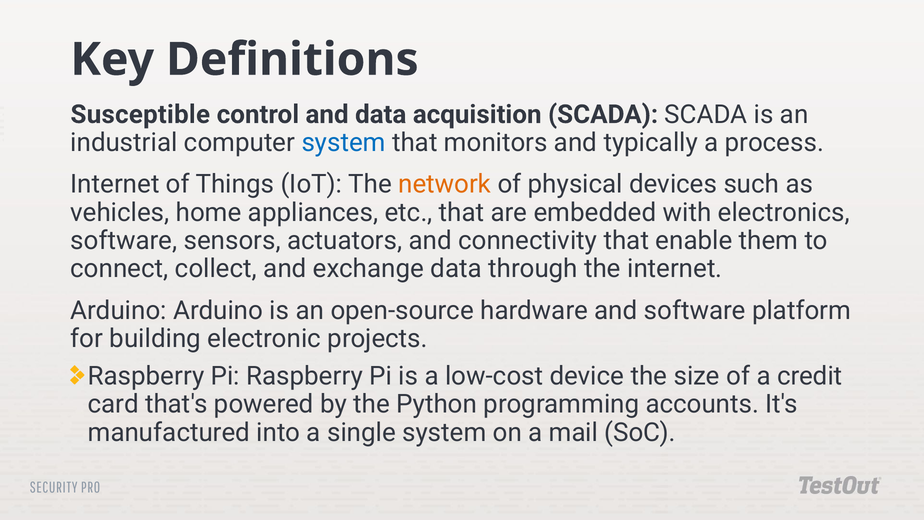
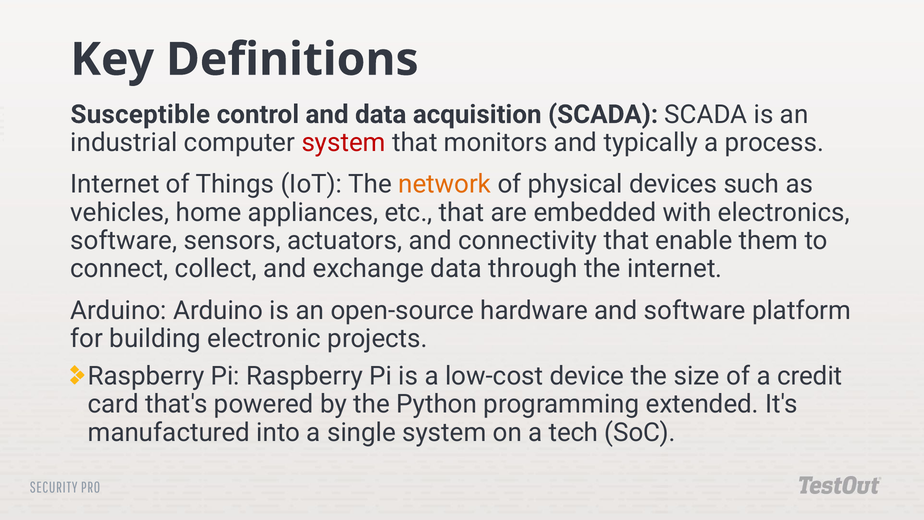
system colour: blue -> red (344, 142)
accounts: accounts -> extended (702, 404)
mail: mail -> tech (573, 432)
